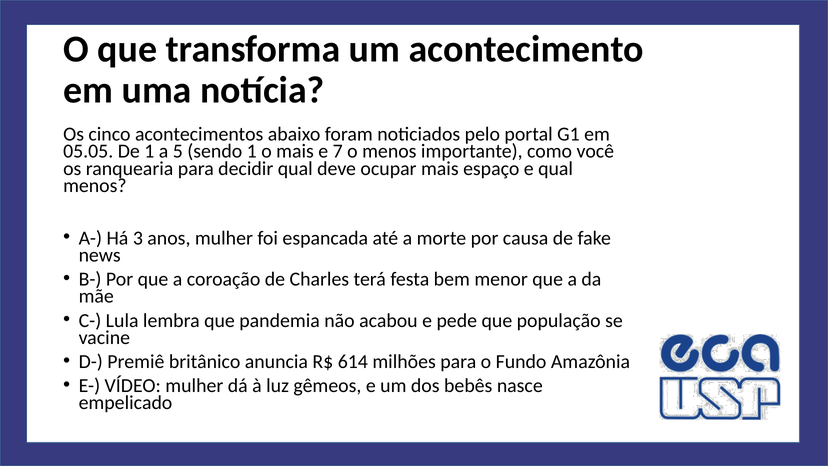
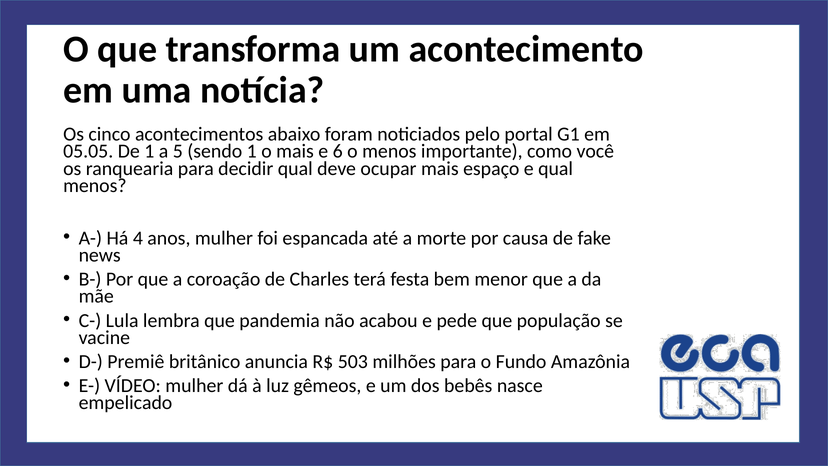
7: 7 -> 6 (338, 151)
3: 3 -> 4 (138, 238)
614: 614 -> 503 (353, 361)
